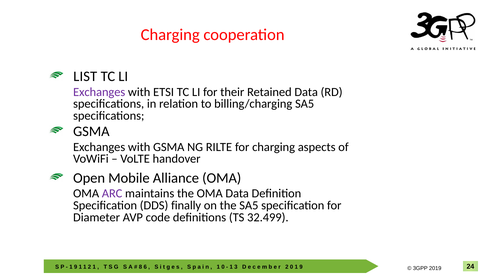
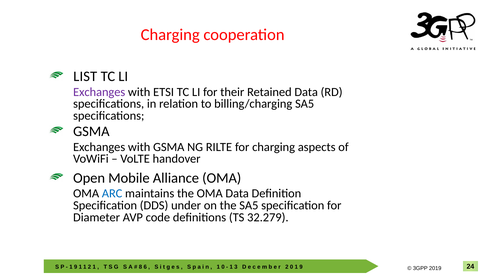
ARC colour: purple -> blue (112, 194)
finally: finally -> under (186, 205)
32.499: 32.499 -> 32.279 (268, 217)
